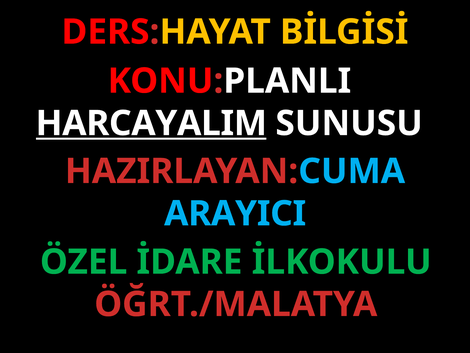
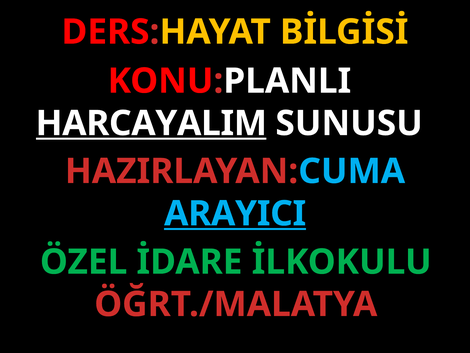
ARAYICI underline: none -> present (235, 213)
